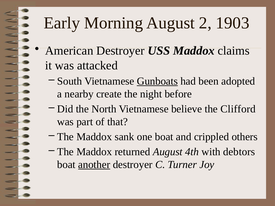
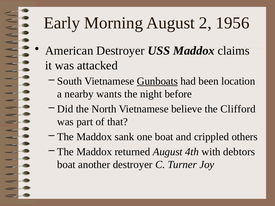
1903: 1903 -> 1956 (233, 23)
adopted: adopted -> location (238, 81)
create: create -> wants (109, 94)
another underline: present -> none (94, 165)
